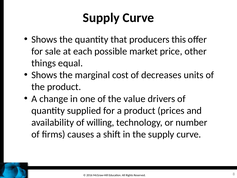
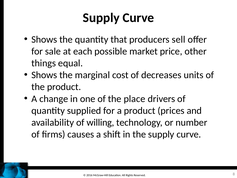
this: this -> sell (179, 39)
value: value -> place (135, 99)
